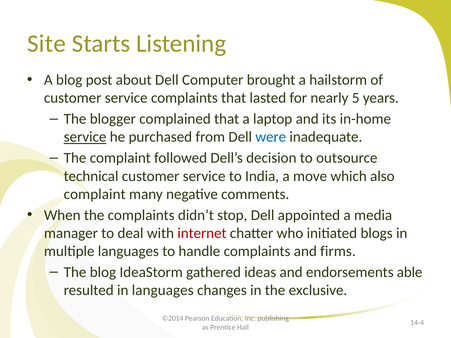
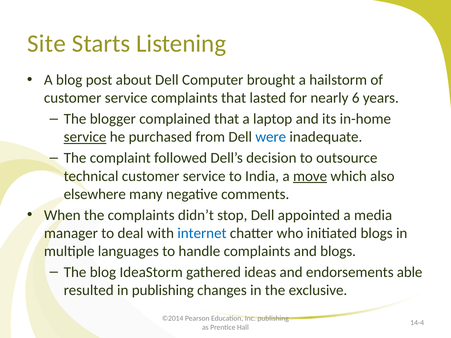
5: 5 -> 6 (356, 98)
move underline: none -> present (310, 176)
complaint: complaint -> elsewhere (95, 194)
internet colour: red -> blue (202, 233)
and firms: firms -> blogs (338, 251)
in languages: languages -> publishing (163, 290)
